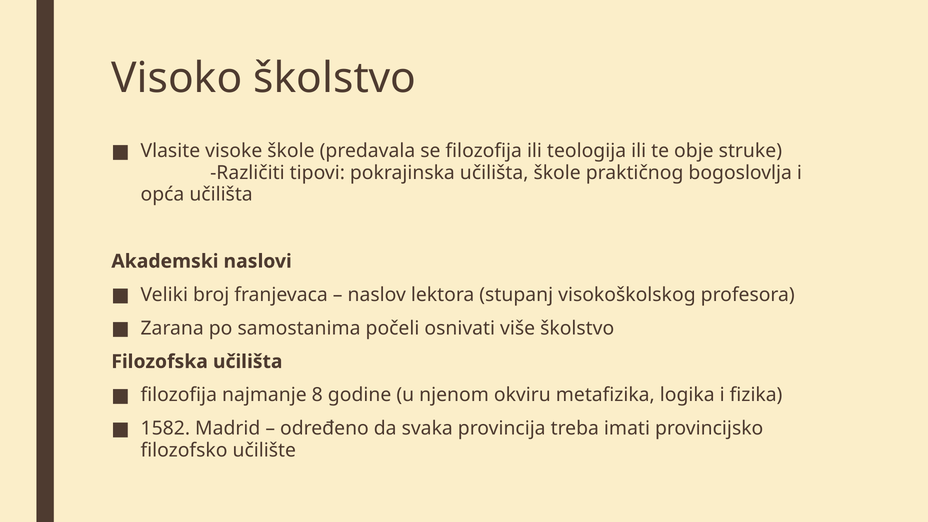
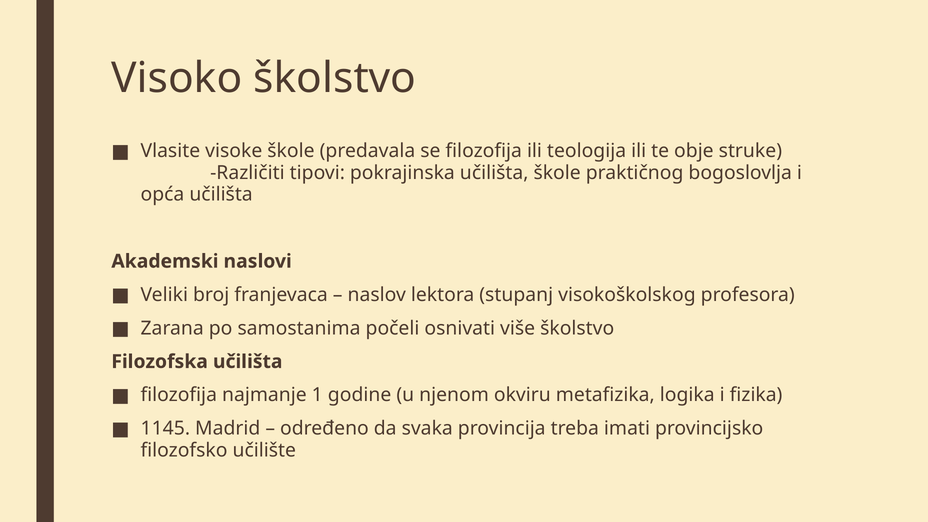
8: 8 -> 1 (317, 395)
1582: 1582 -> 1145 (165, 428)
